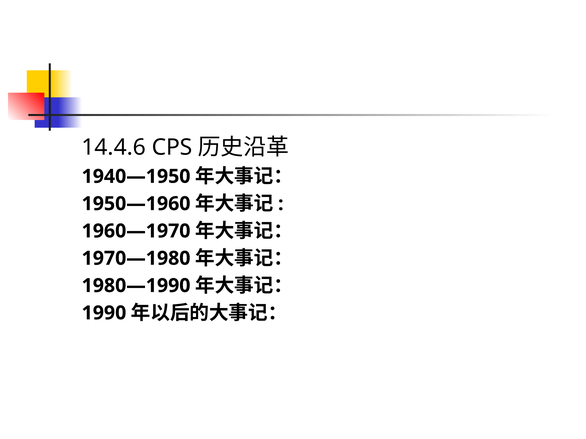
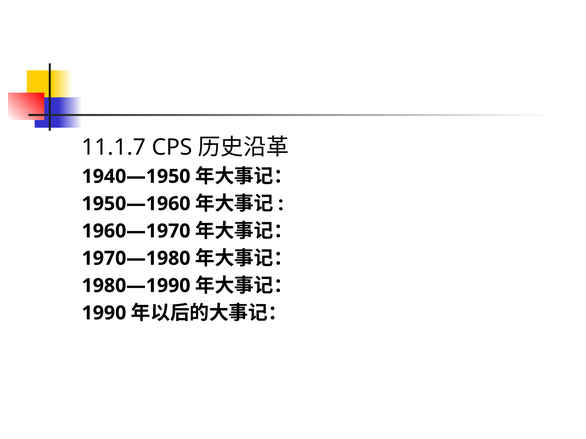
14.4.6: 14.4.6 -> 11.1.7 (114, 148)
